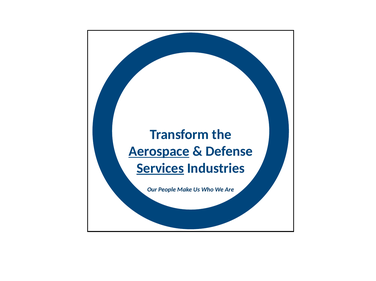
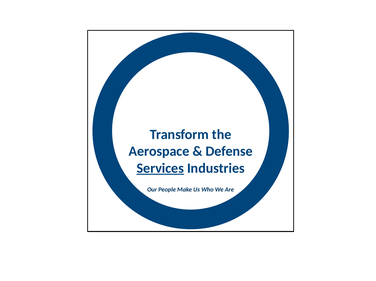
Aerospace underline: present -> none (159, 151)
